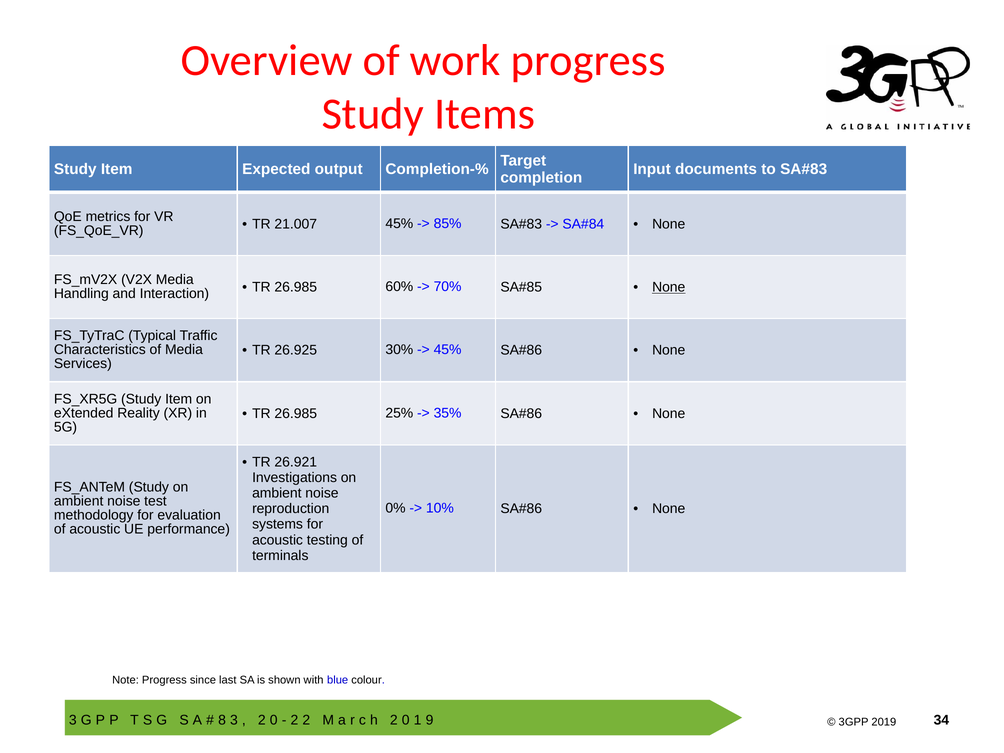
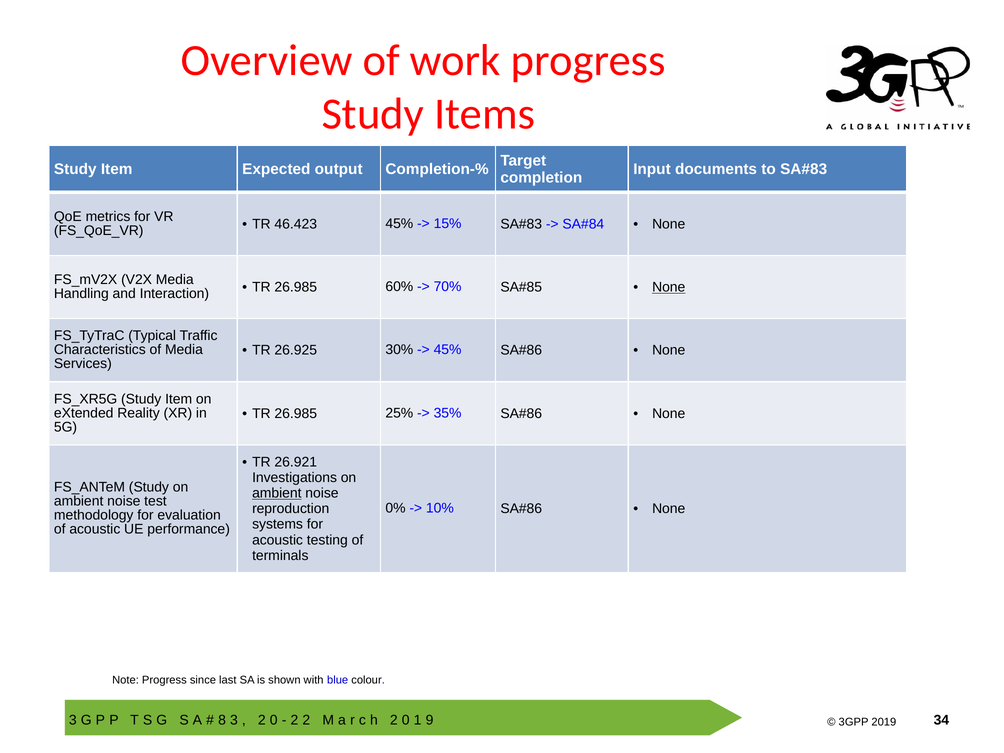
21.007: 21.007 -> 46.423 (296, 224)
85%: 85% -> 15% (448, 223)
ambient underline: none -> present (277, 493)
